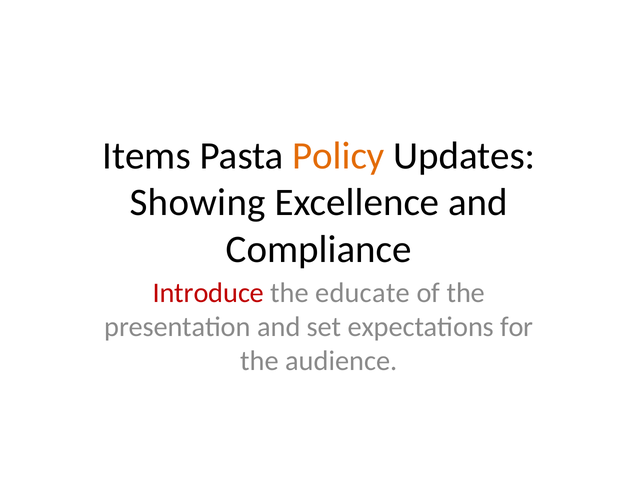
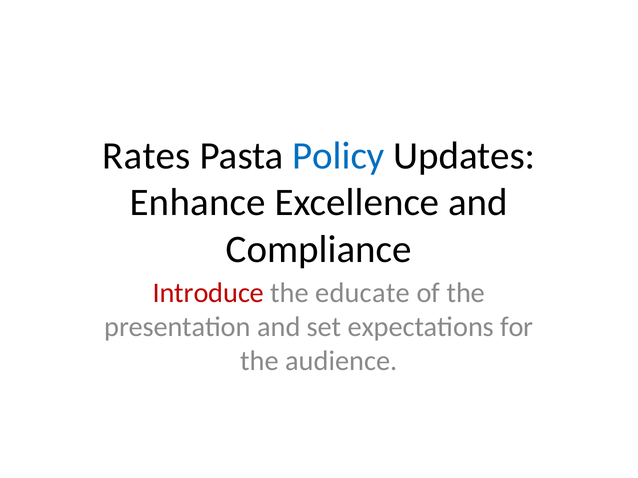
Items: Items -> Rates (146, 156)
Policy colour: orange -> blue (338, 156)
Showing: Showing -> Enhance (198, 203)
